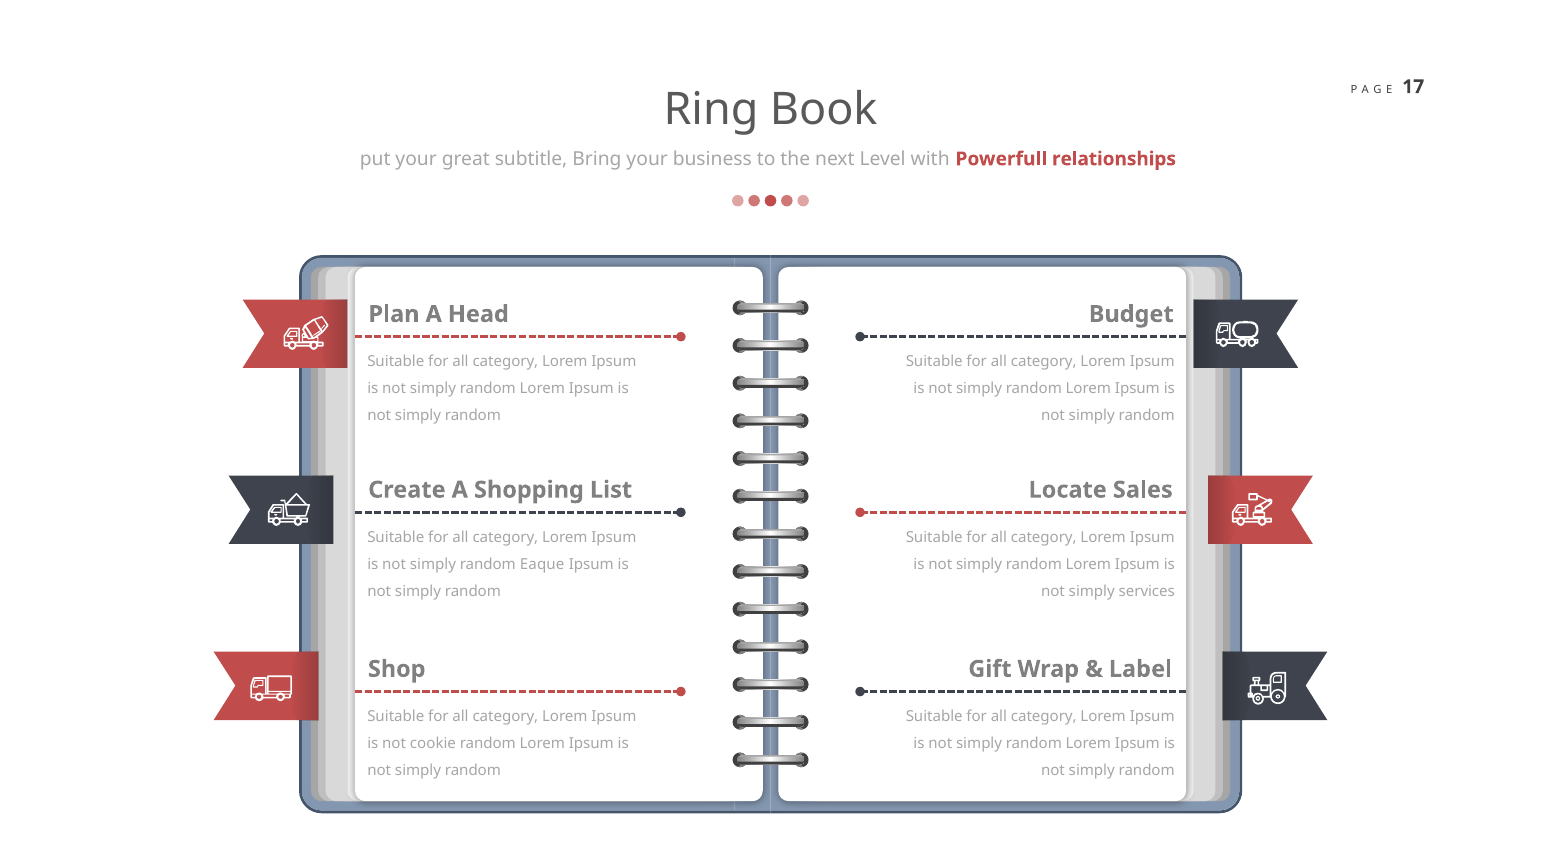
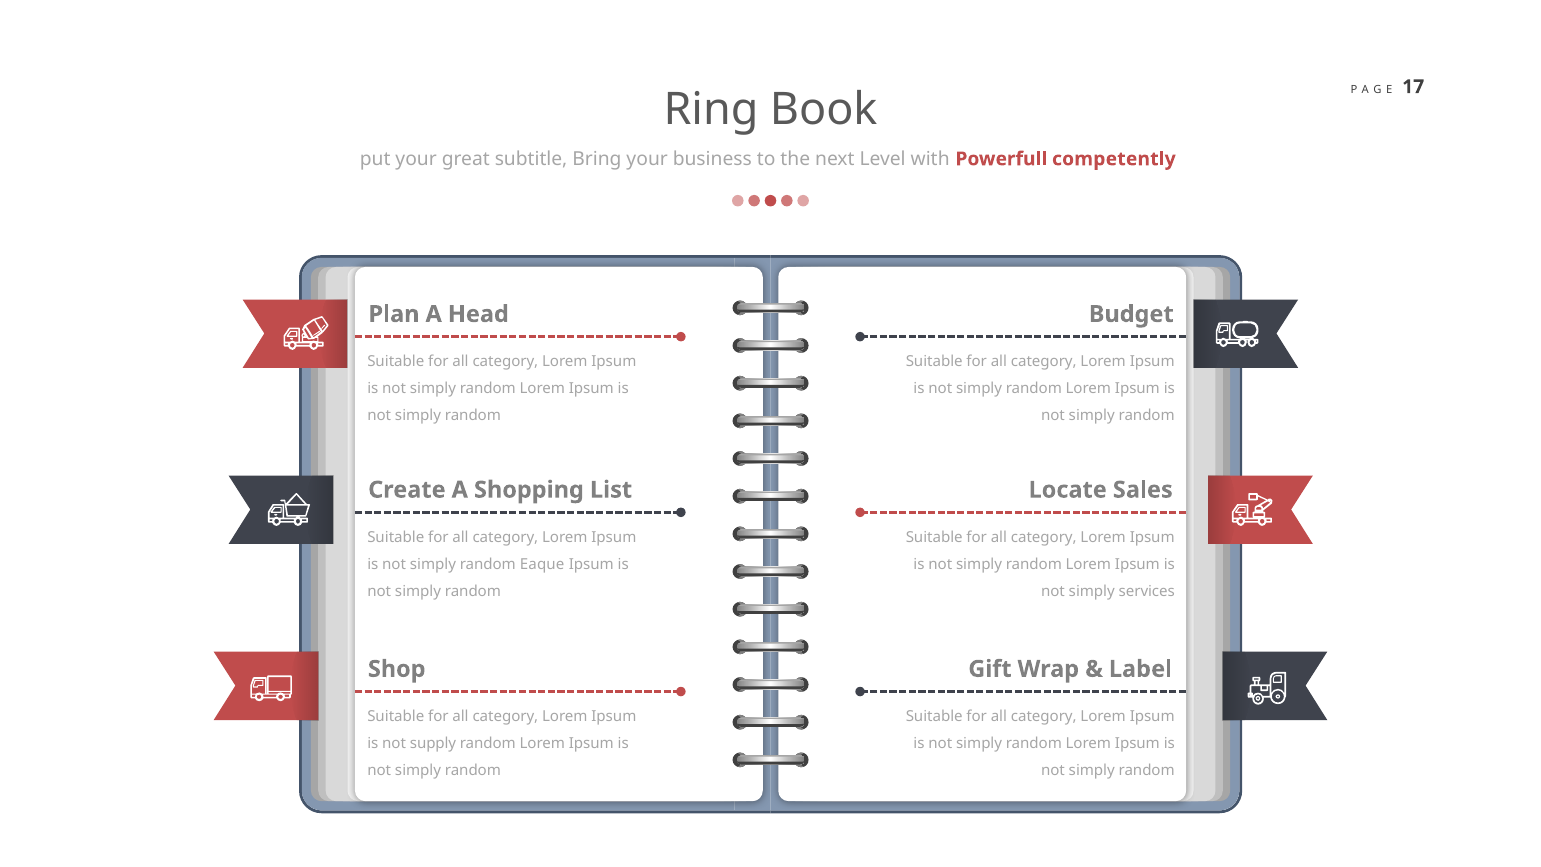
relationships: relationships -> competently (1114, 159)
cookie: cookie -> supply (433, 743)
